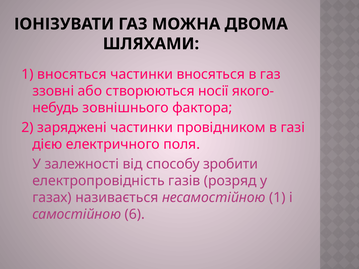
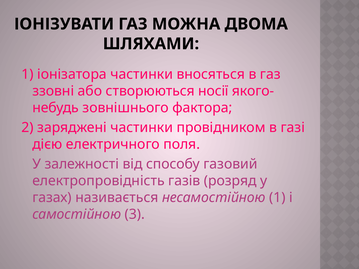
1 вносяться: вносяться -> іонізатора (72, 74)
зробити: зробити -> газовий (230, 164)
6: 6 -> 3 (135, 214)
